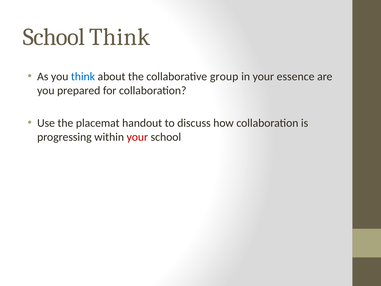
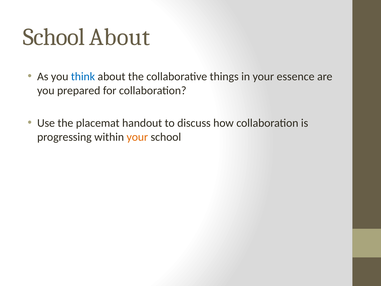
School Think: Think -> About (120, 37)
group: group -> things (224, 76)
your colour: red -> orange (137, 137)
